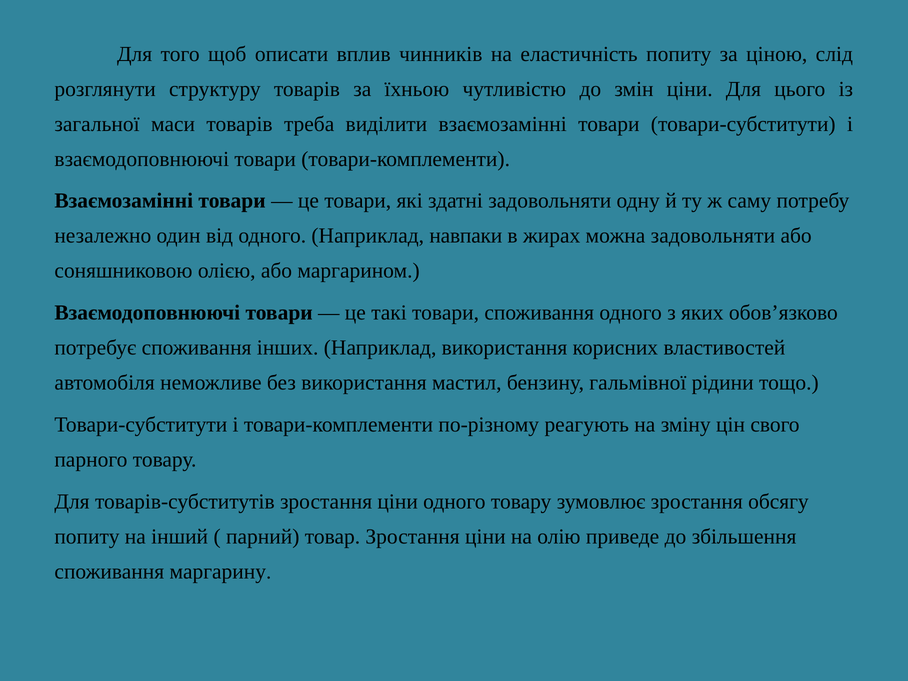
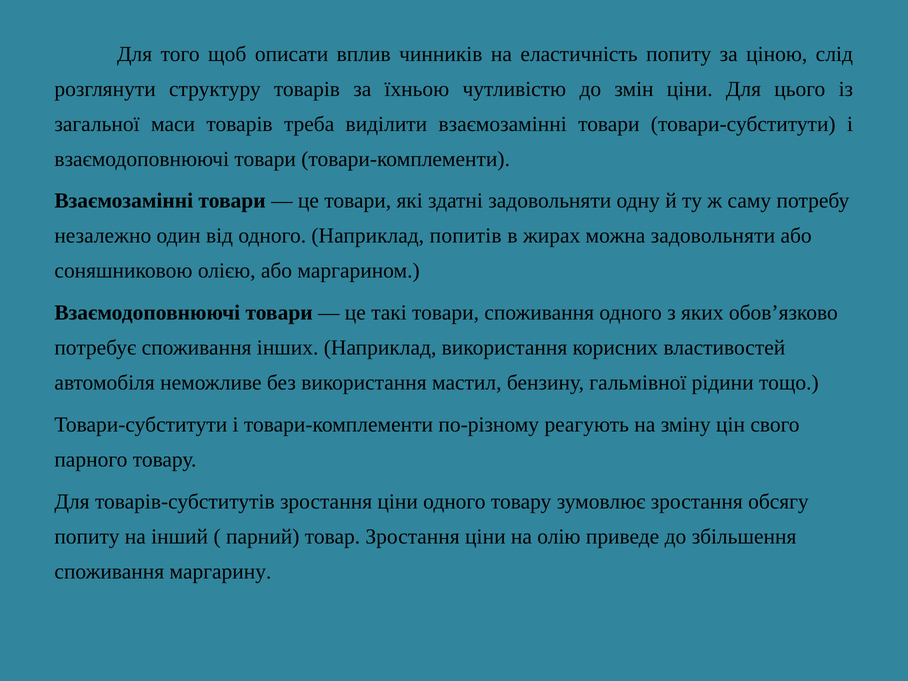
навпаки: навпаки -> попитів (466, 236)
